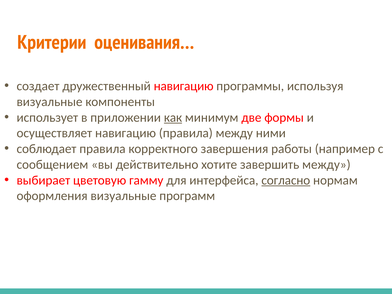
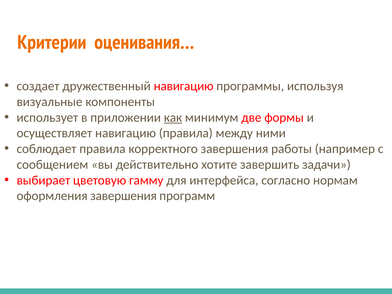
завершить между: между -> задачи (326, 165)
согласно underline: present -> none (286, 180)
оформления визуальные: визуальные -> завершения (124, 196)
